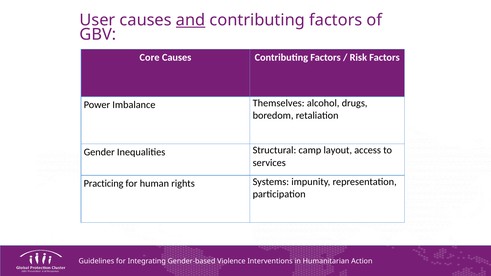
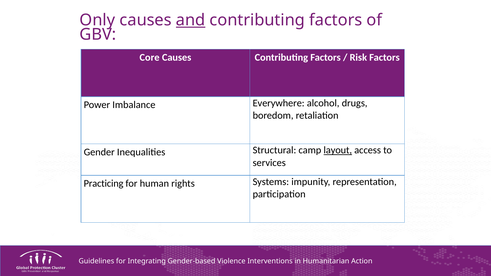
User: User -> Only (97, 20)
Themselves: Themselves -> Everywhere (279, 103)
layout underline: none -> present (338, 150)
